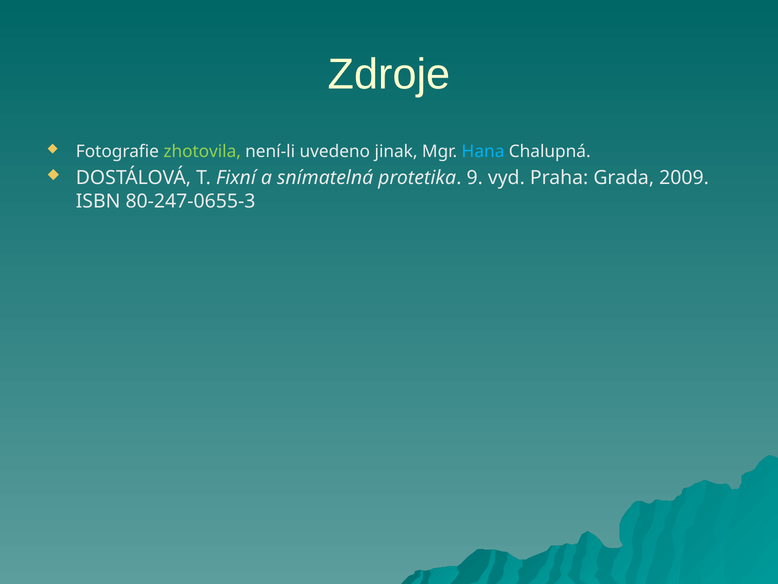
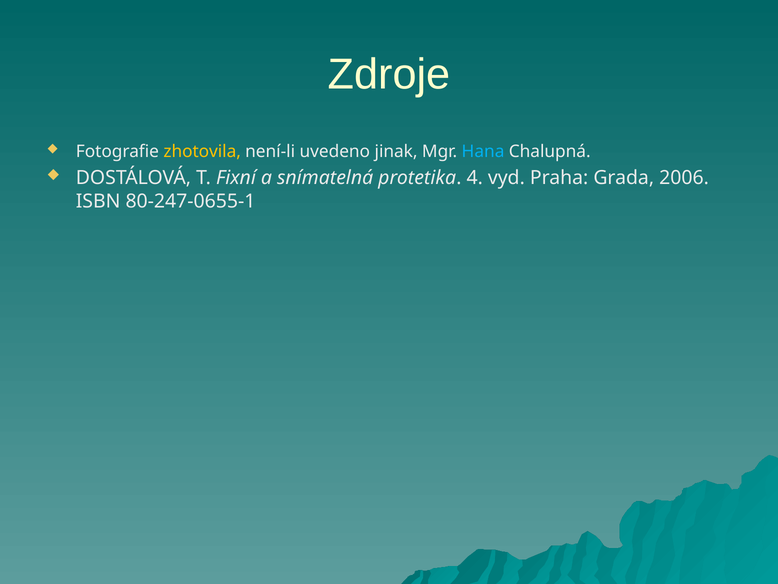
zhotovila colour: light green -> yellow (202, 152)
9: 9 -> 4 (475, 178)
2009: 2009 -> 2006 (684, 178)
80-247-0655-3: 80-247-0655-3 -> 80-247-0655-1 (190, 201)
